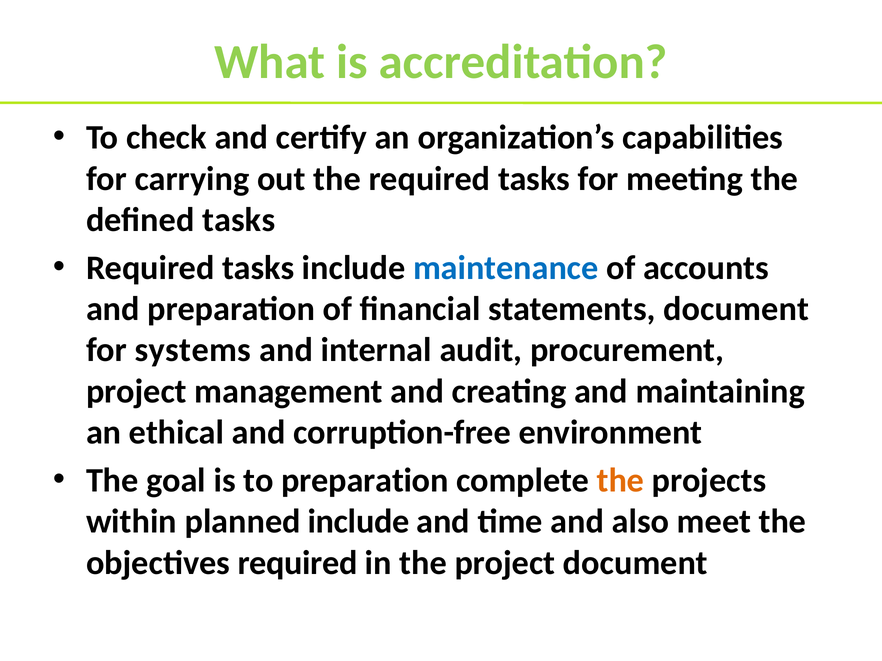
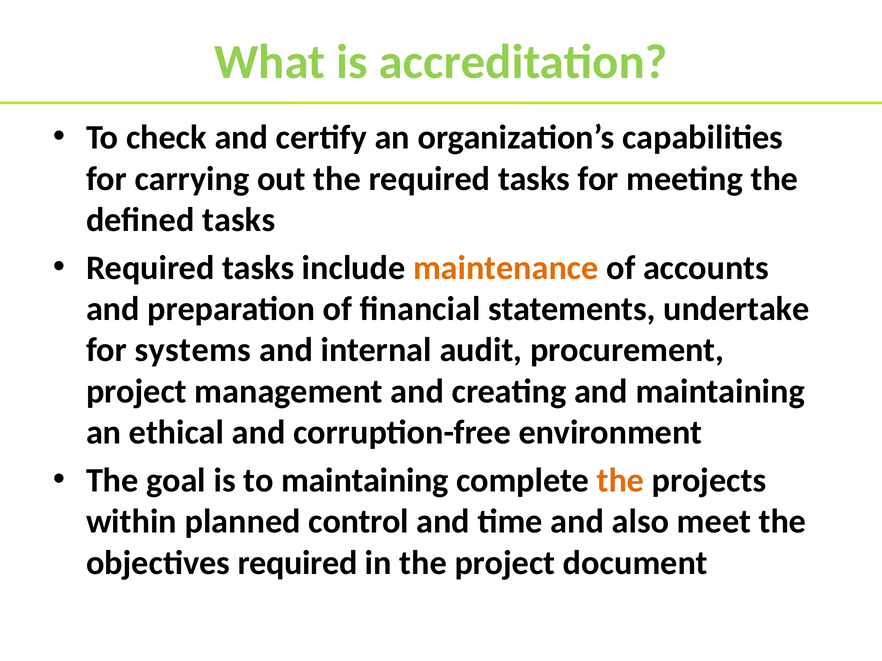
maintenance colour: blue -> orange (506, 268)
statements document: document -> undertake (736, 309)
to preparation: preparation -> maintaining (365, 481)
planned include: include -> control (359, 522)
